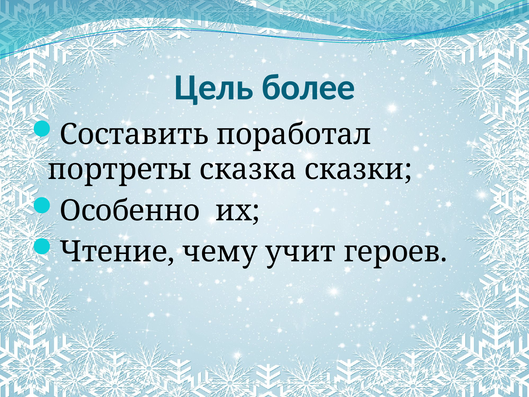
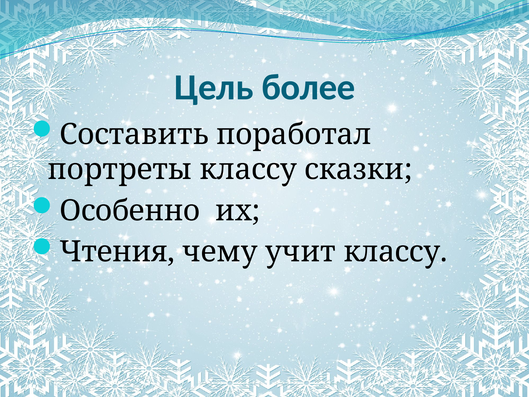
портреты сказка: сказка -> классу (248, 170)
Чтение: Чтение -> Чтения (117, 252)
учит героев: героев -> классу (395, 252)
